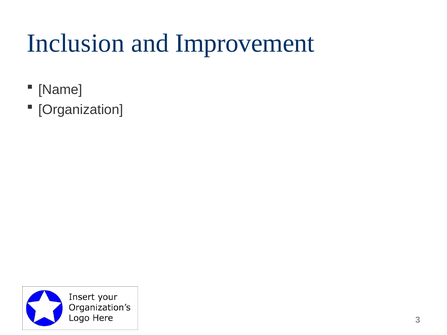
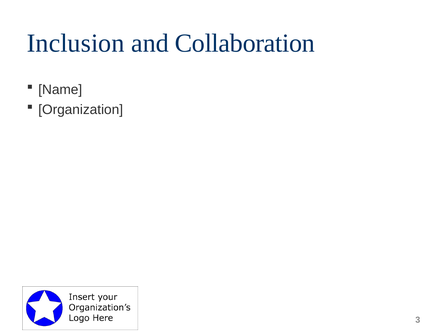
Improvement: Improvement -> Collaboration (245, 43)
